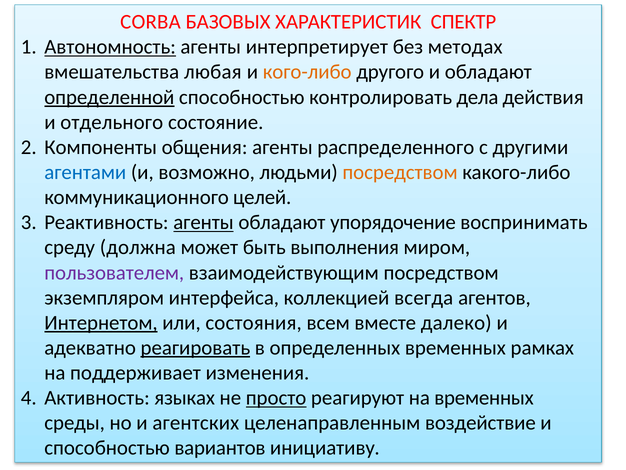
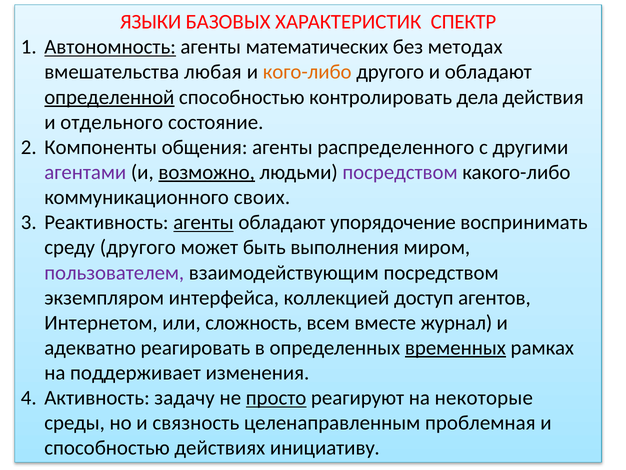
CORBA: CORBA -> ЯЗЫКИ (151, 22)
интерпретирует: интерпретирует -> математических (317, 47)
агентами colour: blue -> purple (85, 172)
возможно underline: none -> present (207, 172)
посредством colour: orange -> purple (400, 172)
целей: целей -> своих (262, 197)
среду должна: должна -> другого (138, 247)
всегда: всегда -> доступ (424, 297)
Интернетом underline: present -> none (101, 322)
состояния: состояния -> сложность (254, 322)
далеко: далеко -> журнал (456, 322)
реагировать underline: present -> none (195, 347)
временных underline: none -> present (455, 347)
языках: языках -> задачу (185, 398)
на временных: временных -> некоторые (484, 398)
агентских: агентских -> связность (196, 423)
воздействие: воздействие -> проблемная (480, 423)
вариантов: вариантов -> действиях (220, 448)
